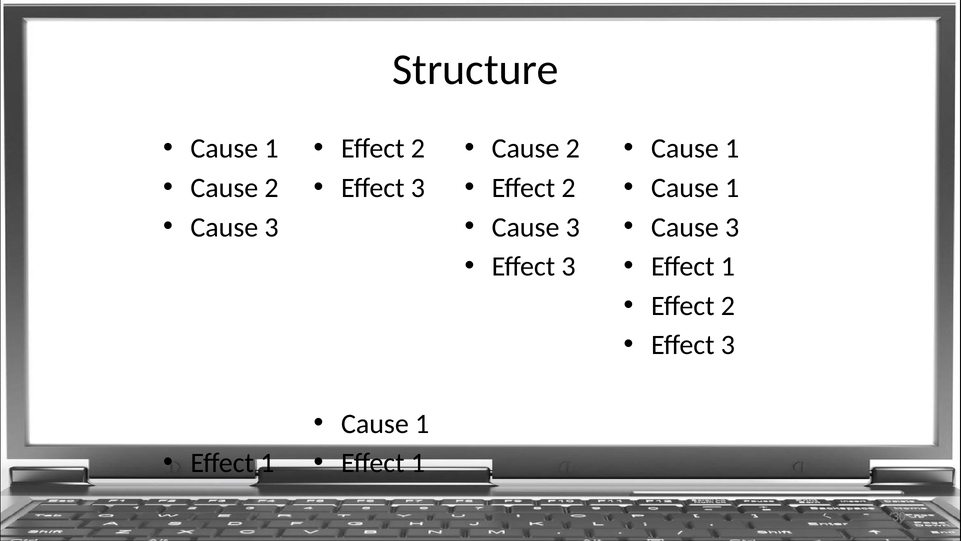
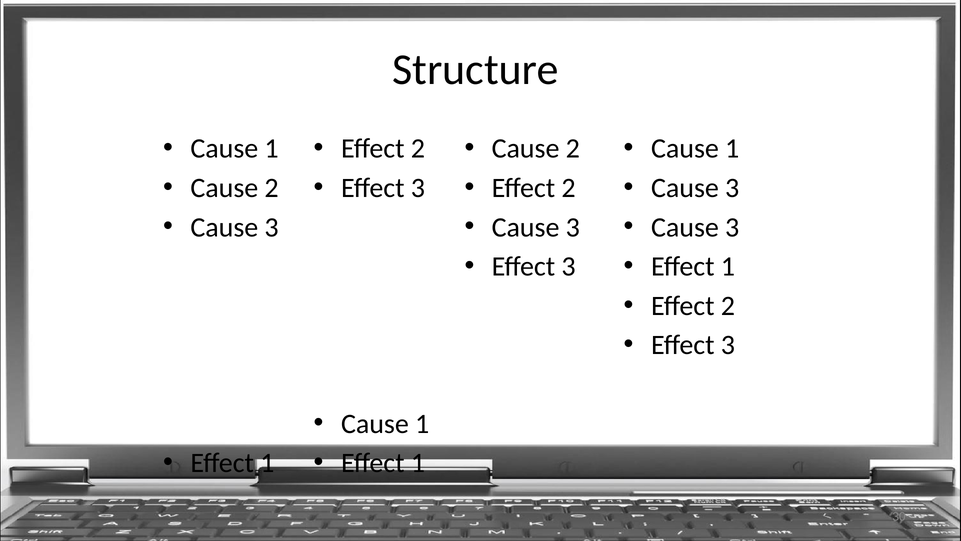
1: 1 -> 3 (732, 188)
